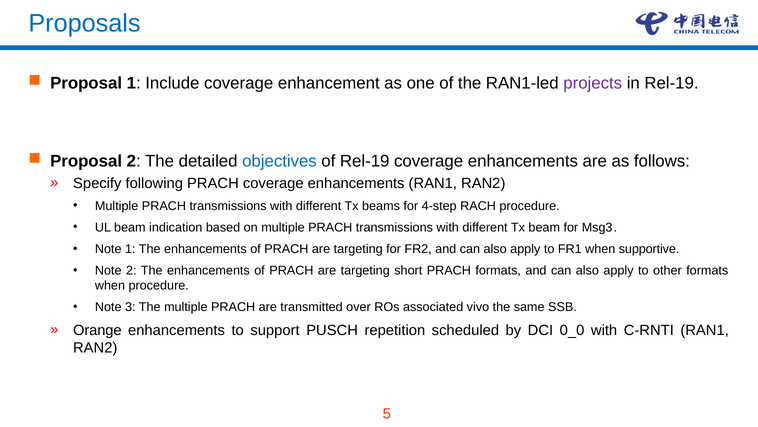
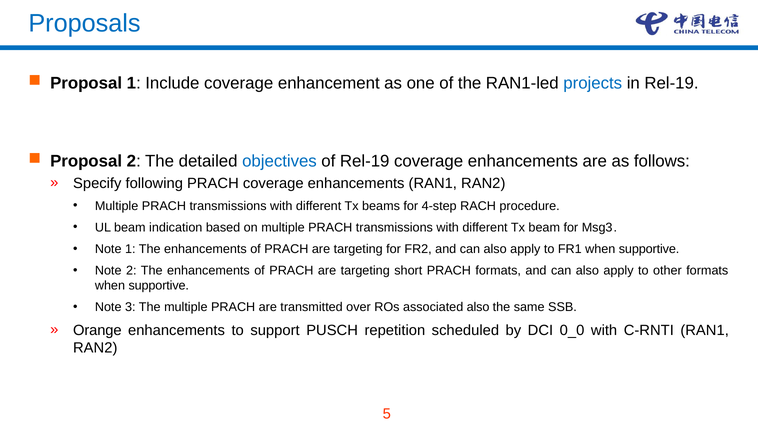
projects colour: purple -> blue (593, 83)
procedure: procedure -> supportive (159, 285)
associated vivo: vivo -> also (478, 307)
